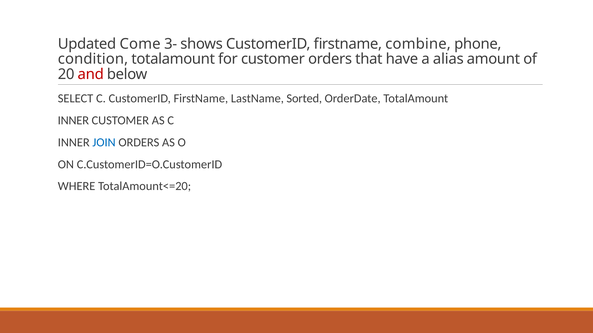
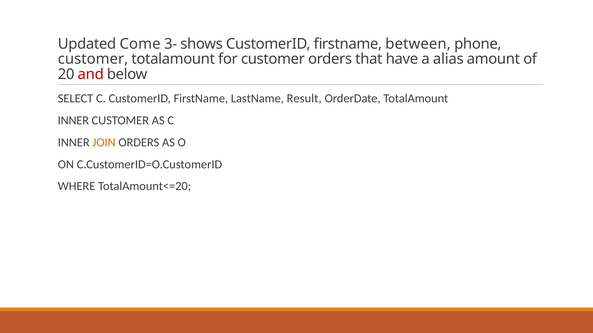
combine: combine -> between (418, 44)
condition: condition -> customer (93, 59)
Sorted: Sorted -> Result (304, 99)
JOIN colour: blue -> orange (104, 143)
